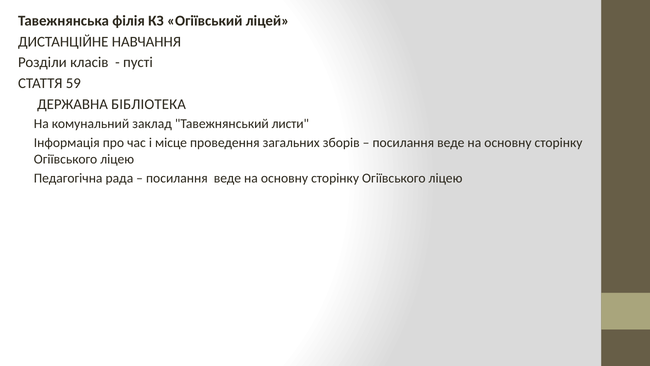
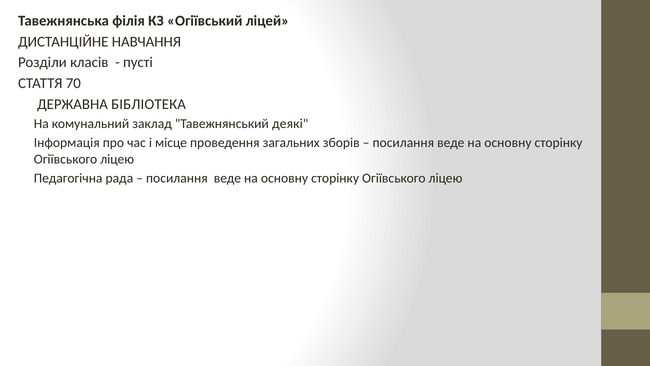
59: 59 -> 70 (73, 83)
листи: листи -> деякі (290, 124)
